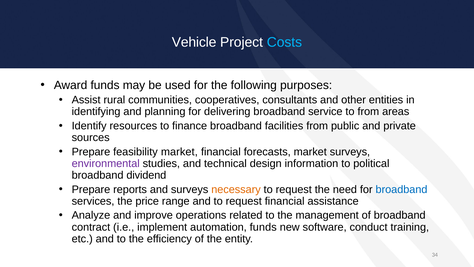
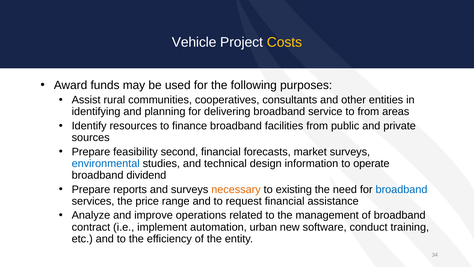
Costs colour: light blue -> yellow (284, 42)
feasibility market: market -> second (179, 152)
environmental colour: purple -> blue (106, 163)
political: political -> operate (371, 163)
request: request -> existing (294, 189)
automation funds: funds -> urban (263, 227)
